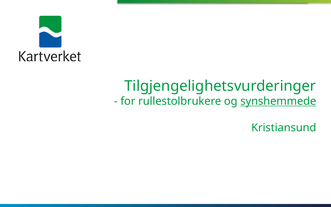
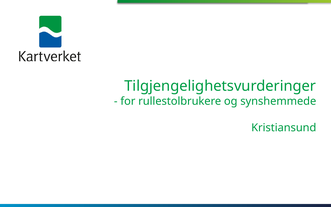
synshemmede underline: present -> none (278, 101)
